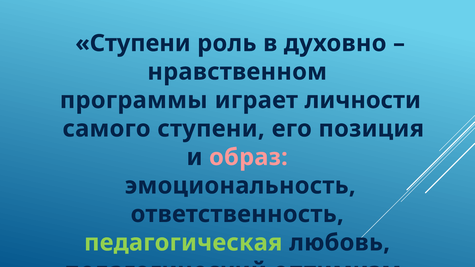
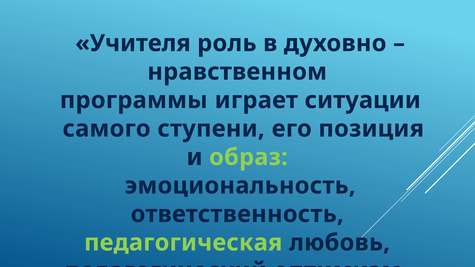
Ступени: Ступени -> Учителя (133, 43)
личности: личности -> ситуации (363, 100)
образ colour: pink -> light green (248, 157)
